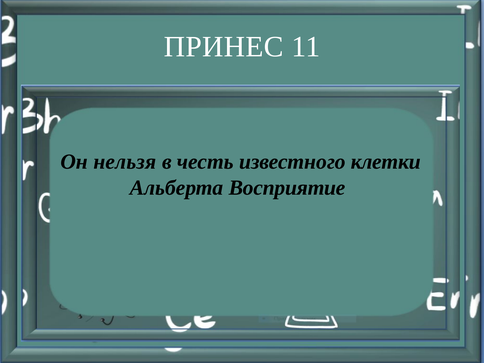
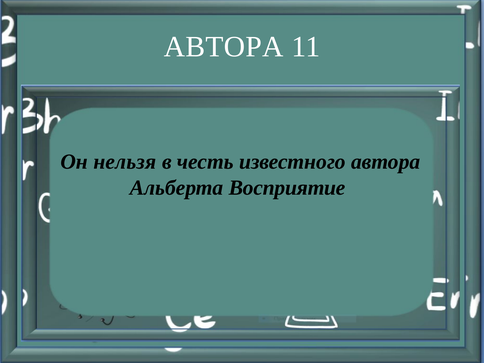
ПРИНЕС: ПРИНЕС -> АВТОРА (224, 47)
известного клетки: клетки -> автора (386, 162)
